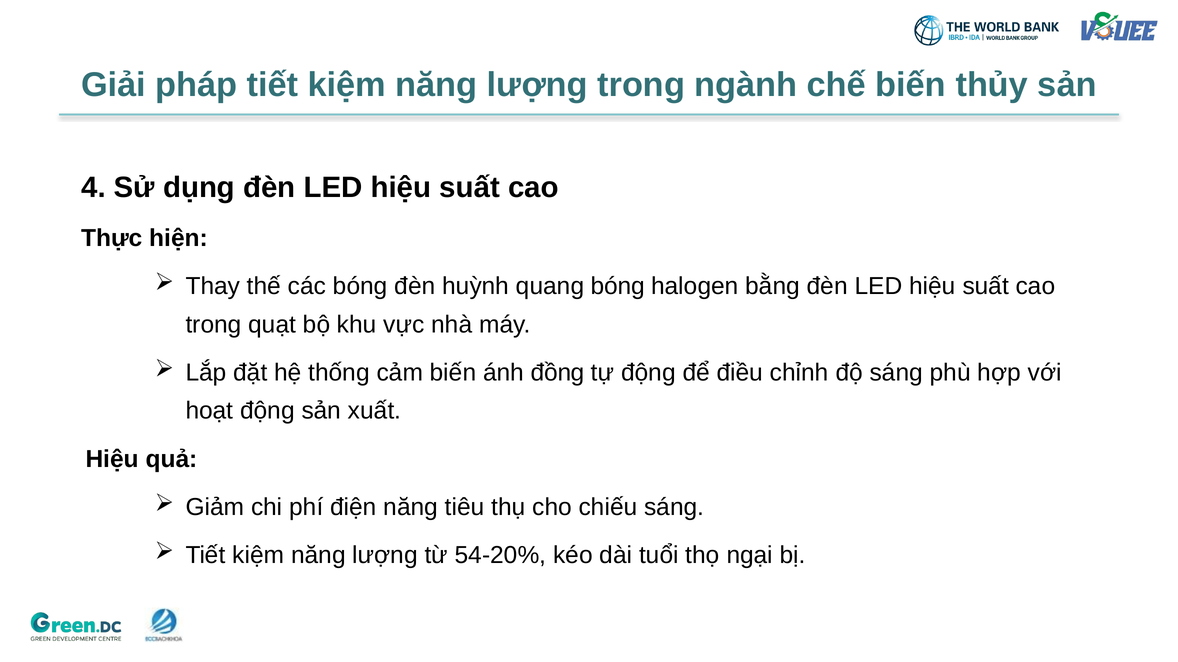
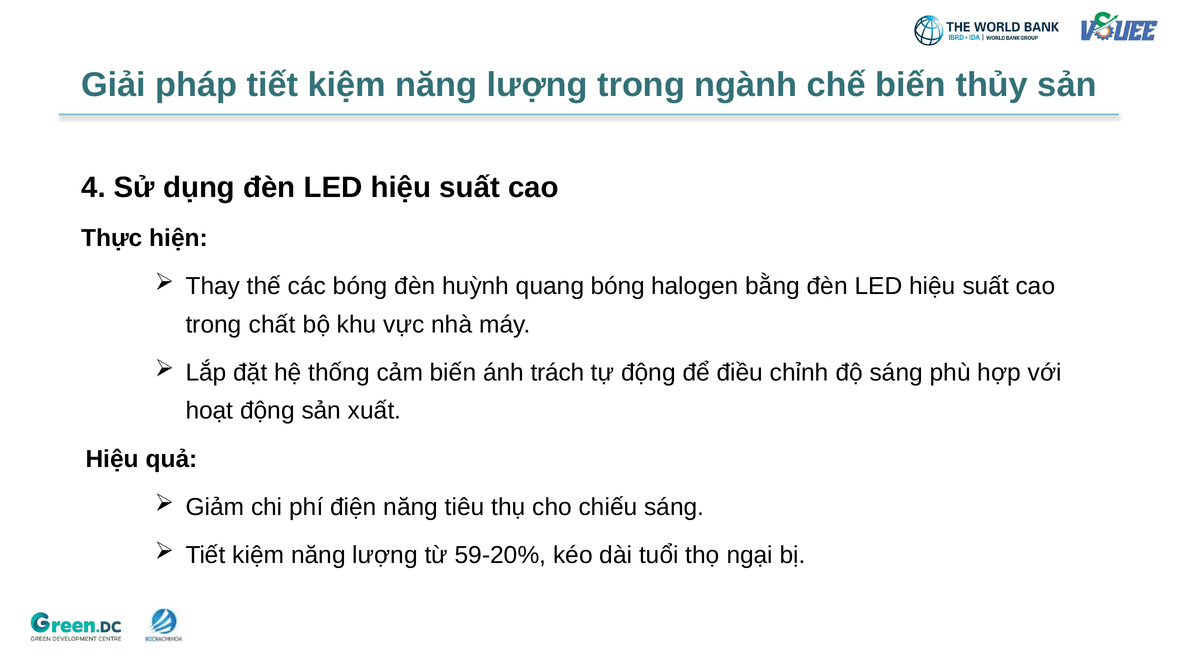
quạt: quạt -> chất (272, 325)
đồng: đồng -> trách (558, 373)
54-20%: 54-20% -> 59-20% (500, 556)
